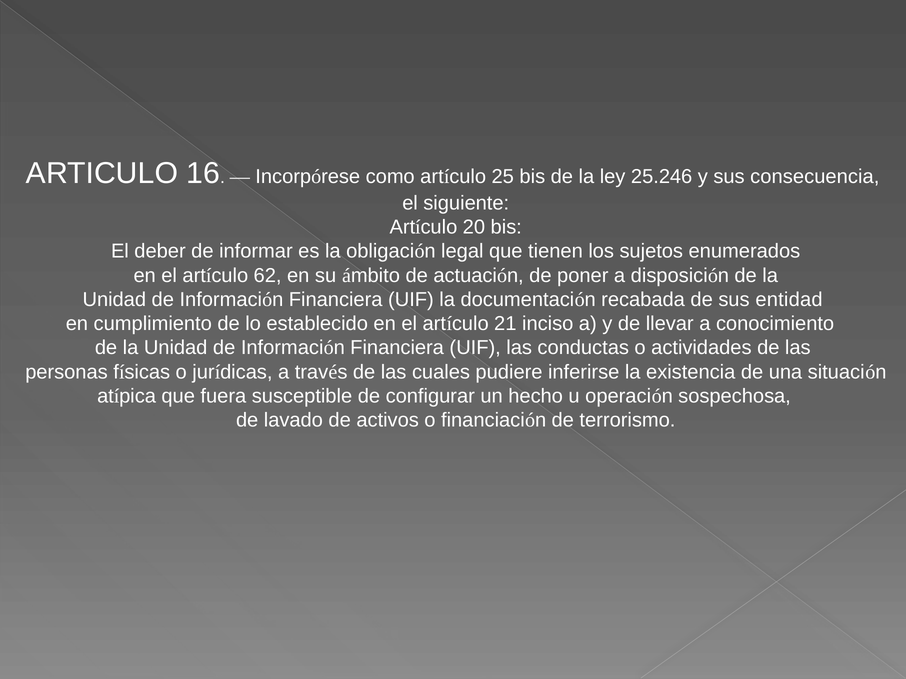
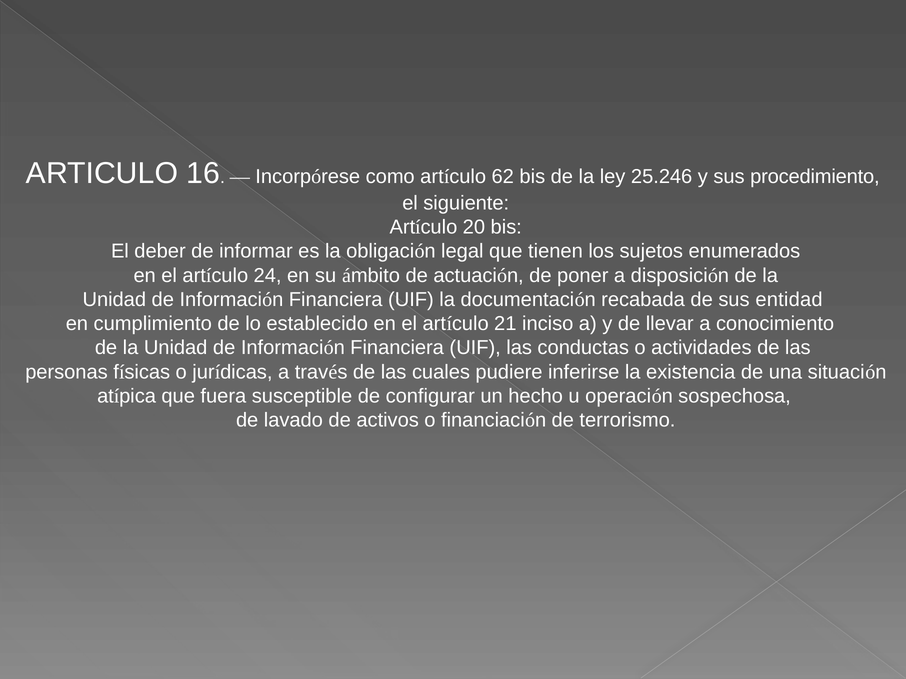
25: 25 -> 62 (503, 177)
consecuencia: consecuencia -> procedimiento (815, 177)
62: 62 -> 24 (268, 276)
